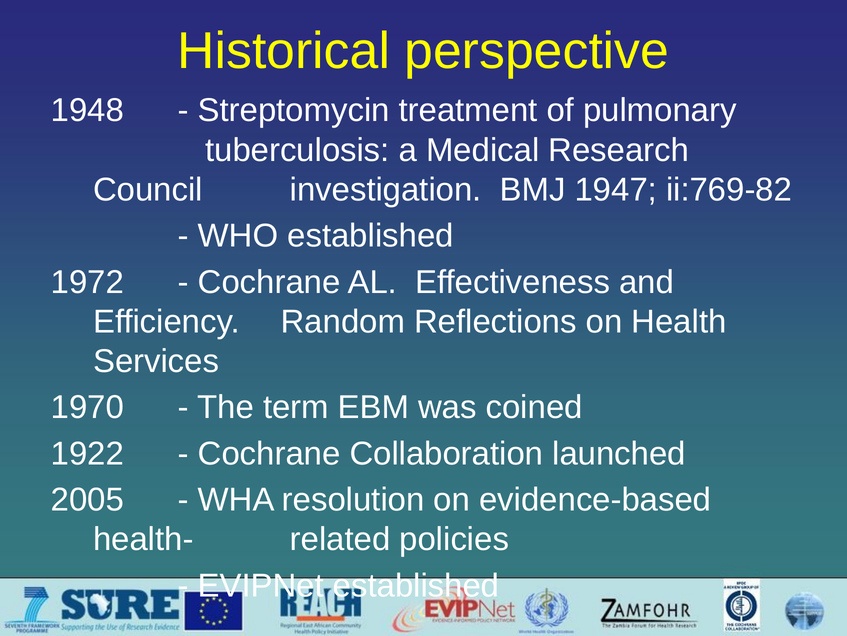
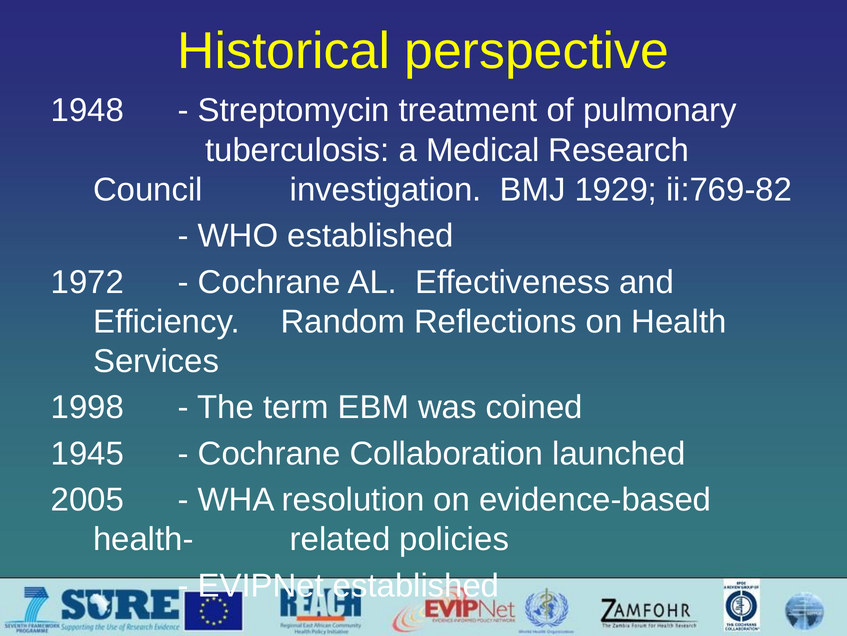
1947: 1947 -> 1929 (616, 190)
1970: 1970 -> 1998 (87, 407)
1922: 1922 -> 1945 (87, 453)
